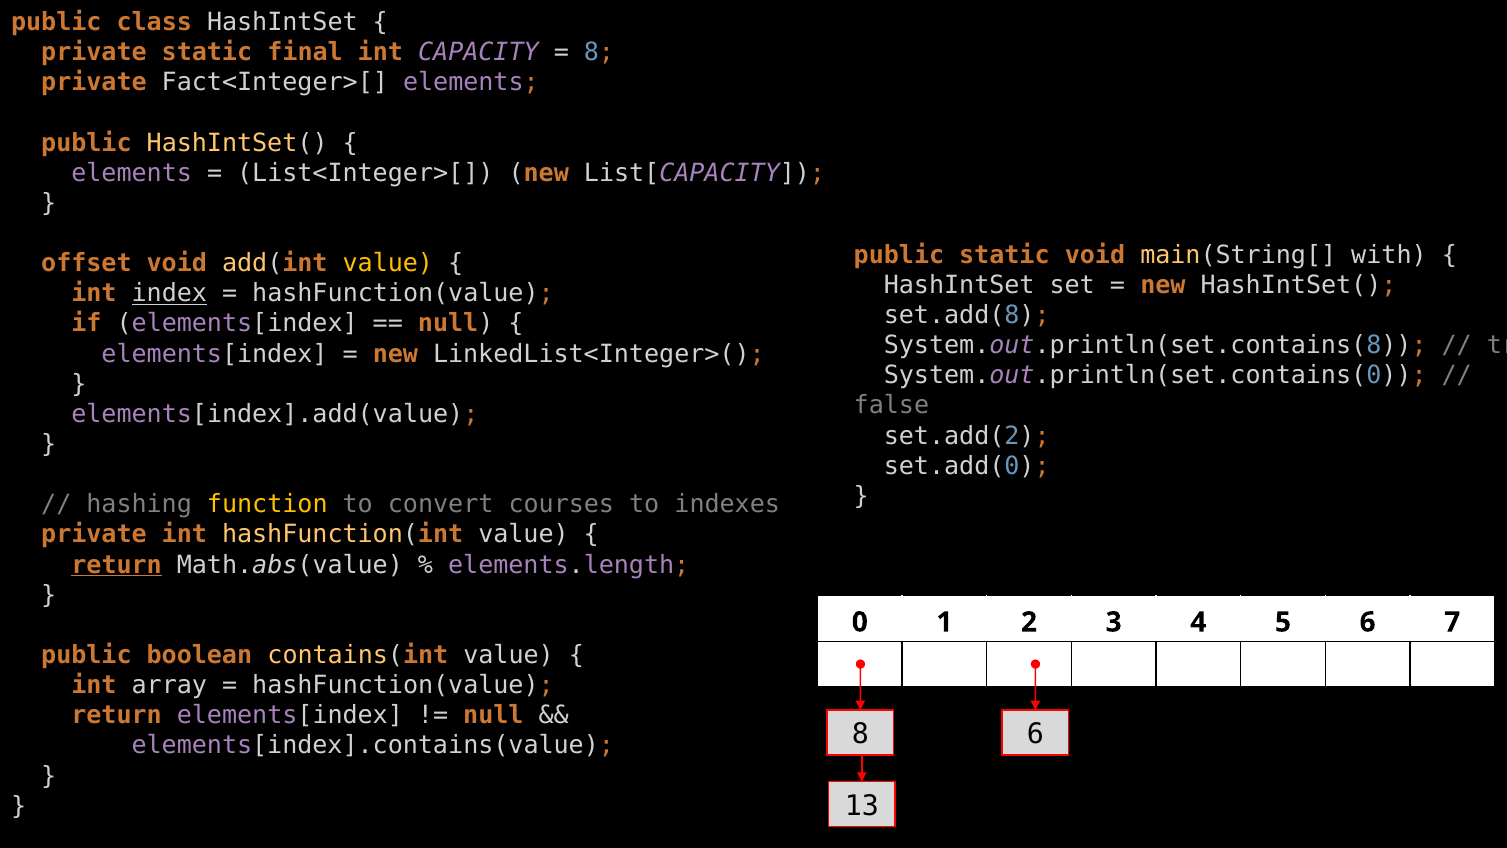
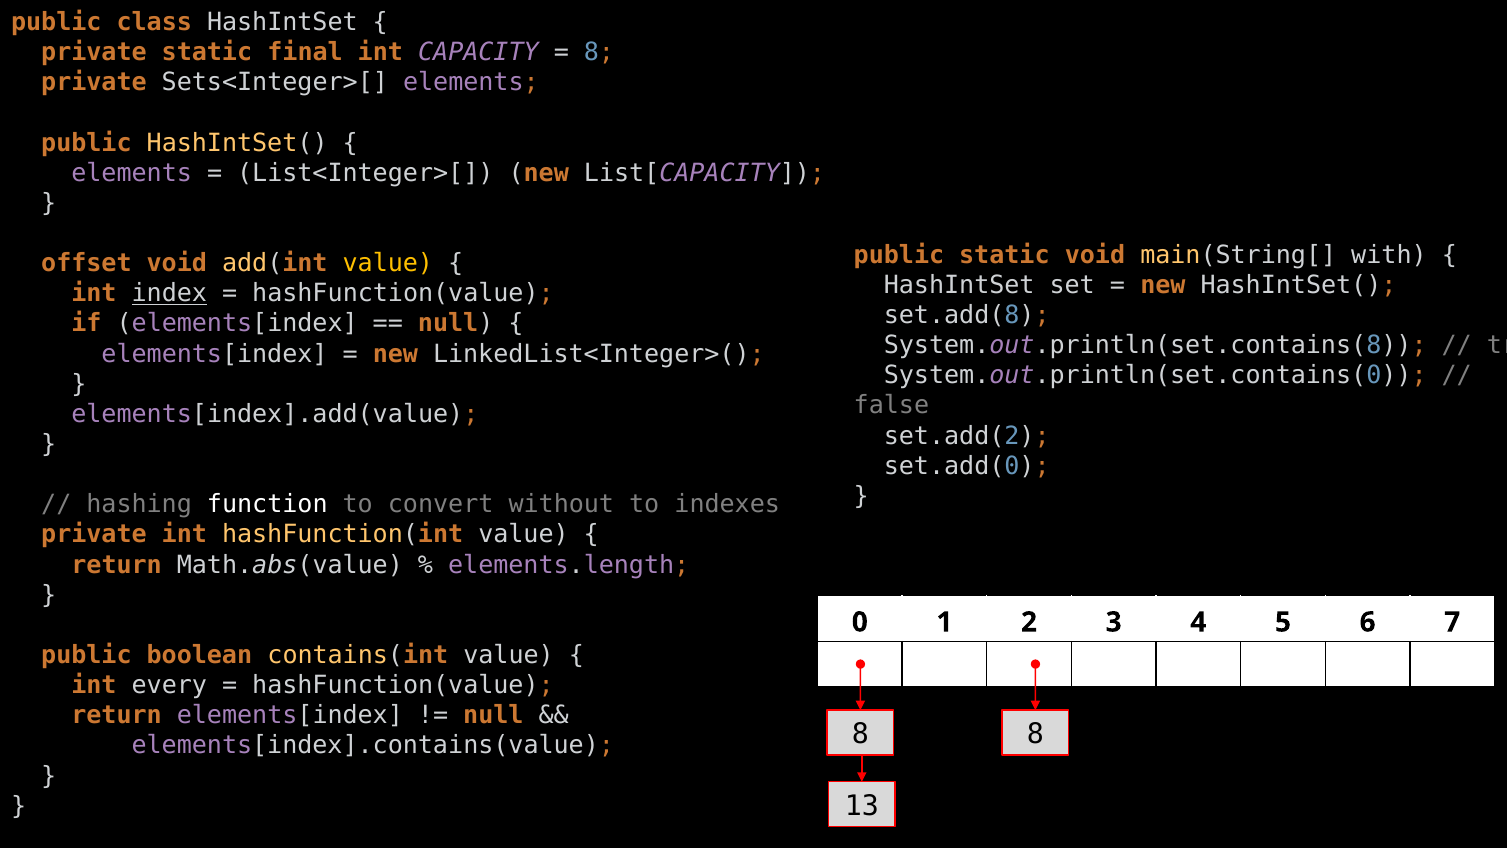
Fact<Integer>[: Fact<Integer>[ -> Sets<Integer>[ (275, 83)
function colour: yellow -> white (267, 504)
courses: courses -> without (561, 504)
return underline: present -> none (117, 565)
array: array -> every (169, 685)
8 6: 6 -> 8 (1035, 734)
